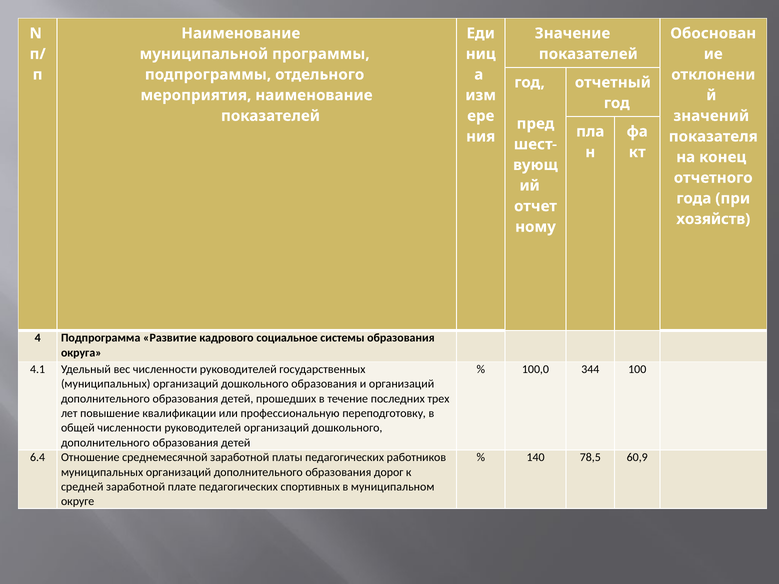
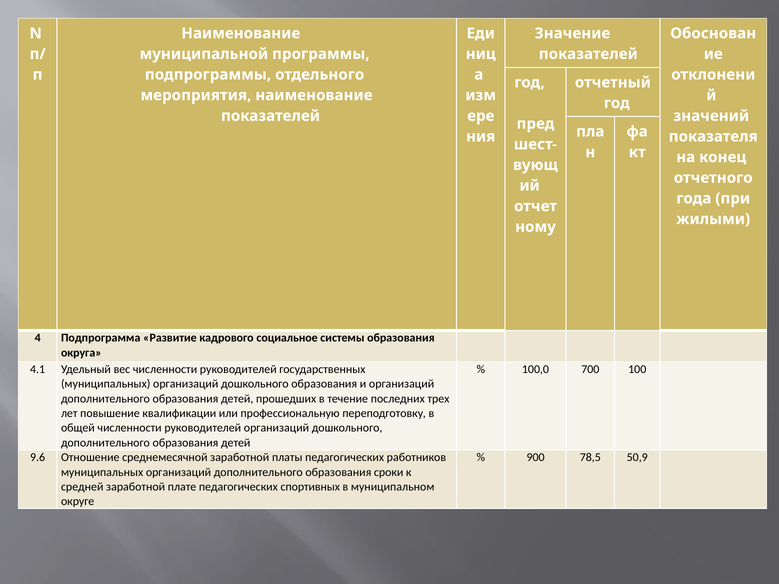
хозяйств: хозяйств -> жилыми (713, 219)
344: 344 -> 700 (590, 369)
6.4: 6.4 -> 9.6 (38, 458)
140: 140 -> 900 (536, 458)
60,9: 60,9 -> 50,9 (637, 458)
дорог: дорог -> сроки (389, 472)
